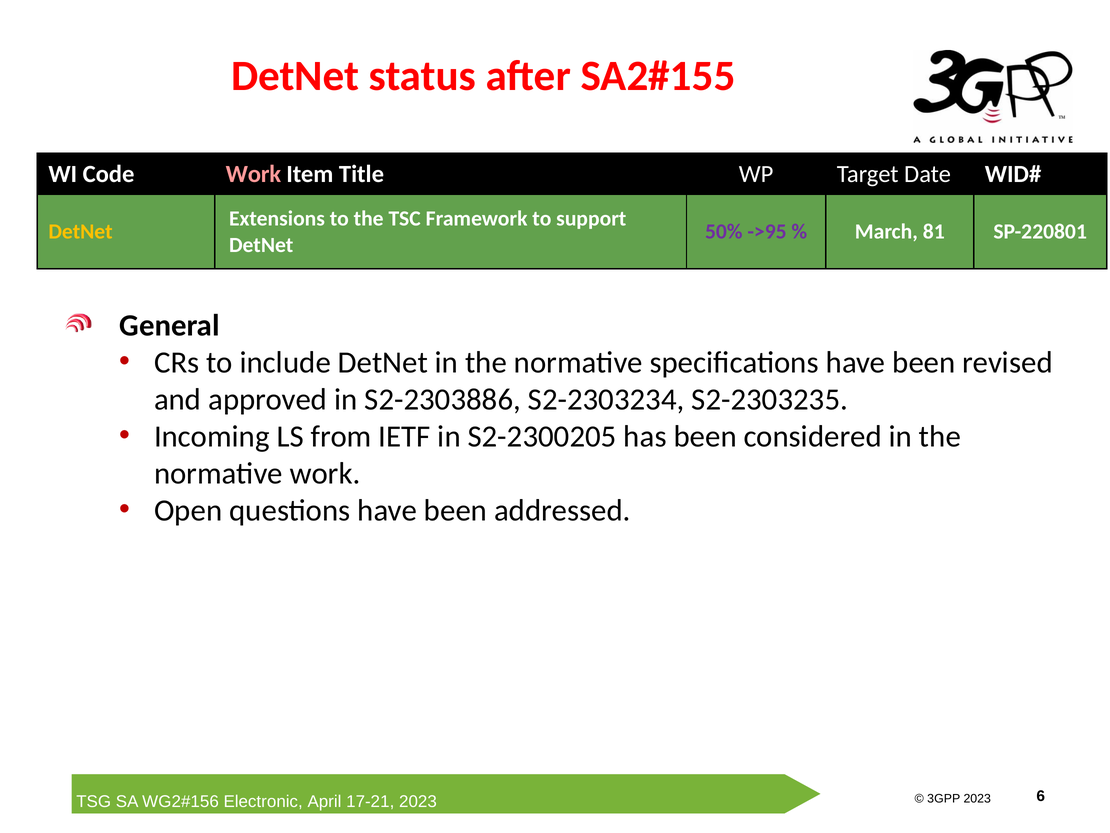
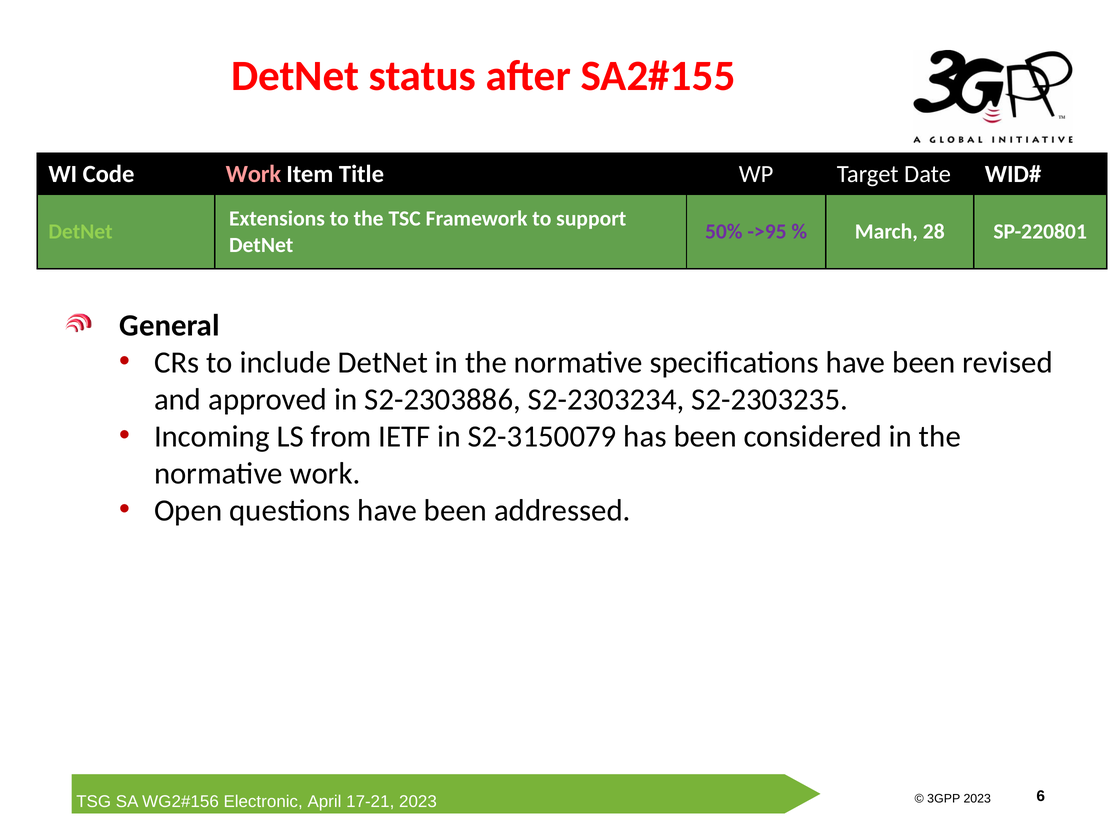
DetNet colour: yellow -> light green (81, 232)
81: 81 -> 28 (934, 232)
S2-2300205: S2-2300205 -> S2-3150079 (542, 436)
